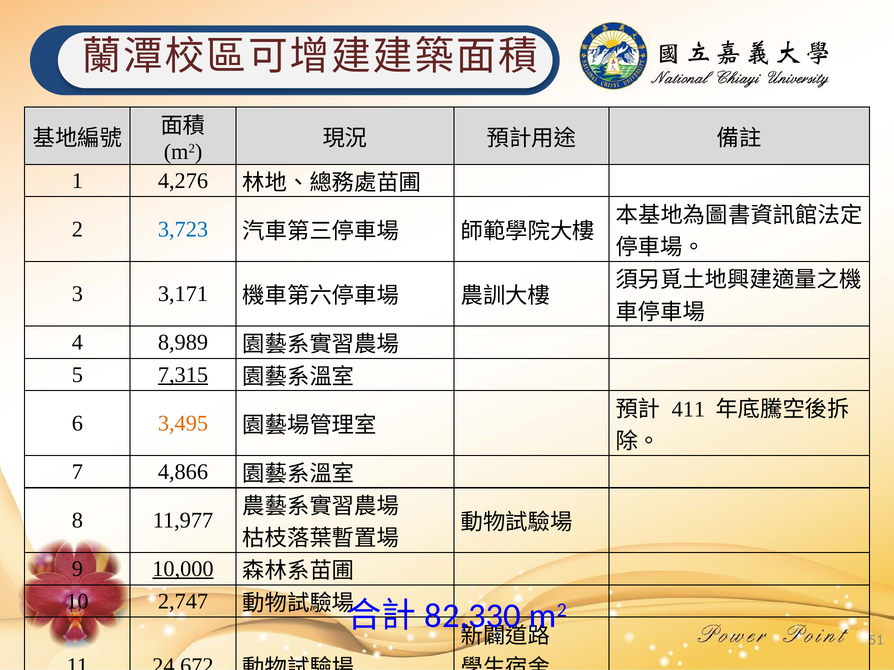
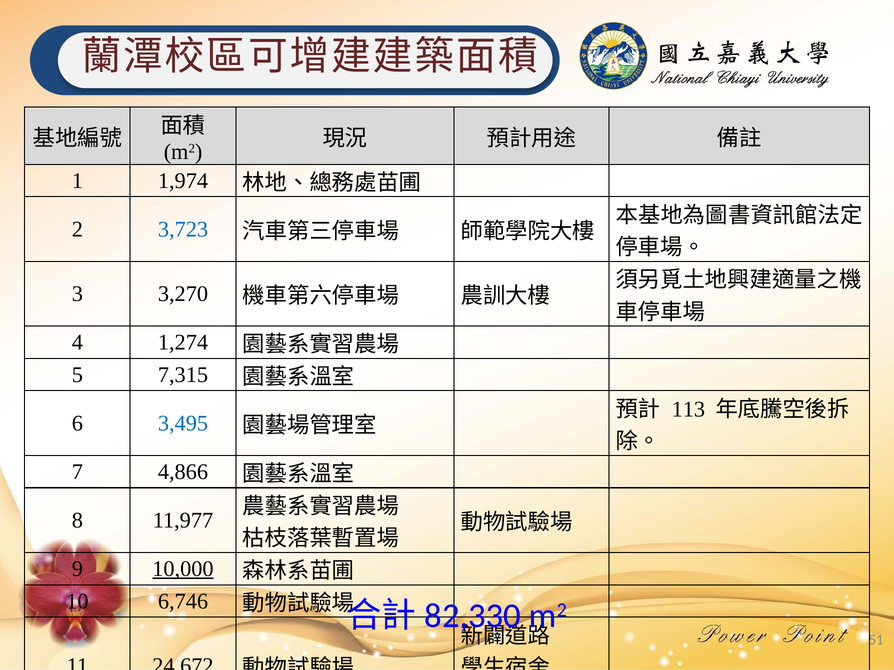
4,276: 4,276 -> 1,974 (183, 181)
3,171: 3,171 -> 3,270 (183, 294)
8,989: 8,989 -> 1,274 (183, 343)
7,315 underline: present -> none (183, 375)
411: 411 -> 113 (688, 410)
3,495 colour: orange -> blue (183, 424)
2,747: 2,747 -> 6,746 (183, 602)
